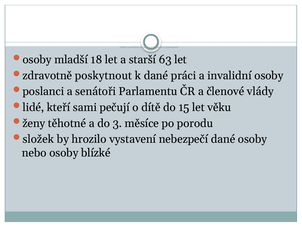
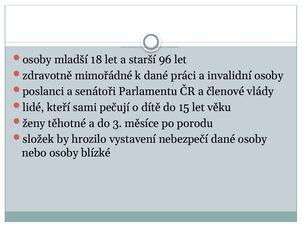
63: 63 -> 96 (165, 60)
poskytnout: poskytnout -> mimořádné (104, 75)
